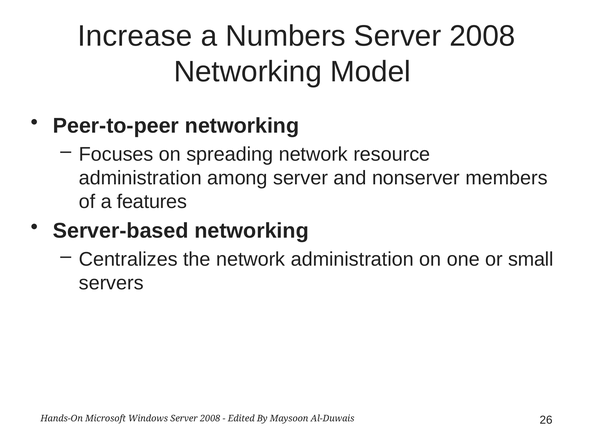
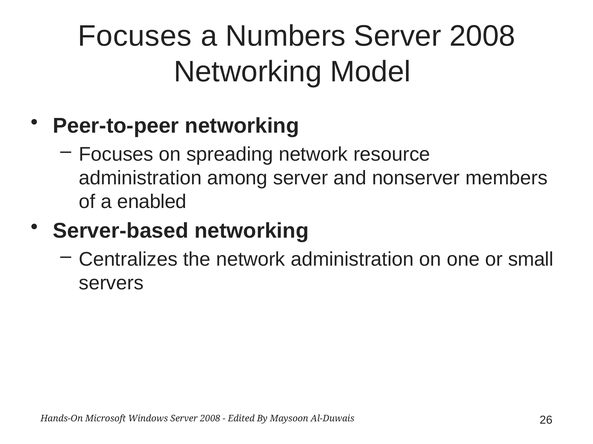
Increase: Increase -> Focuses (135, 36)
features: features -> enabled (152, 202)
